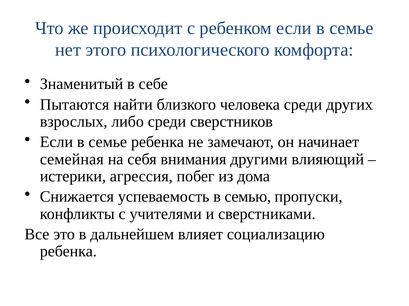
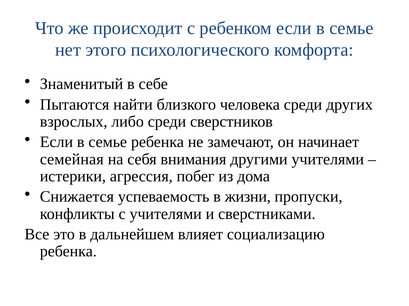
другими влияющий: влияющий -> учителями (328, 160)
семью: семью -> жизни (248, 197)
